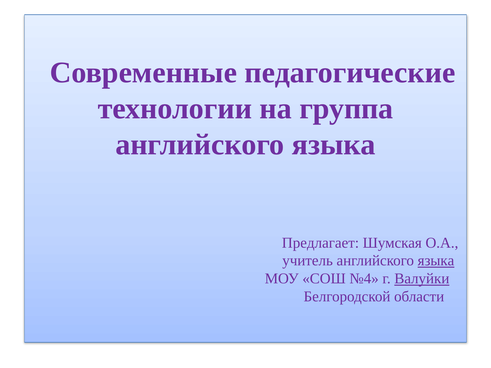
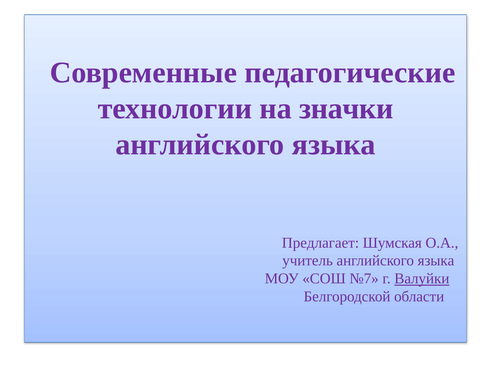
группа: группа -> значки (346, 109)
языка underline: present -> none (436, 261)
№4: №4 -> №7 (364, 279)
